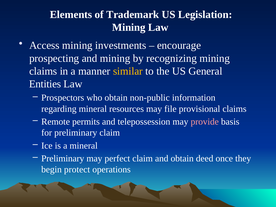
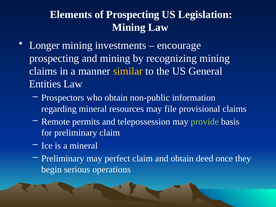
of Trademark: Trademark -> Prospecting (133, 15)
Access: Access -> Longer (44, 45)
provide colour: pink -> light green (205, 122)
protect: protect -> serious (77, 169)
